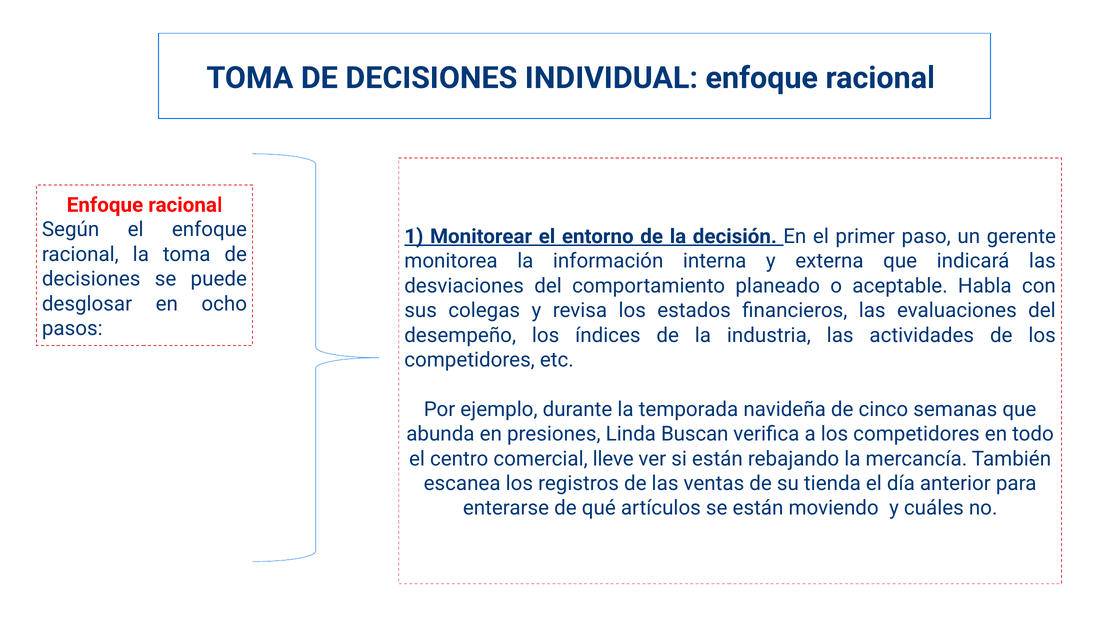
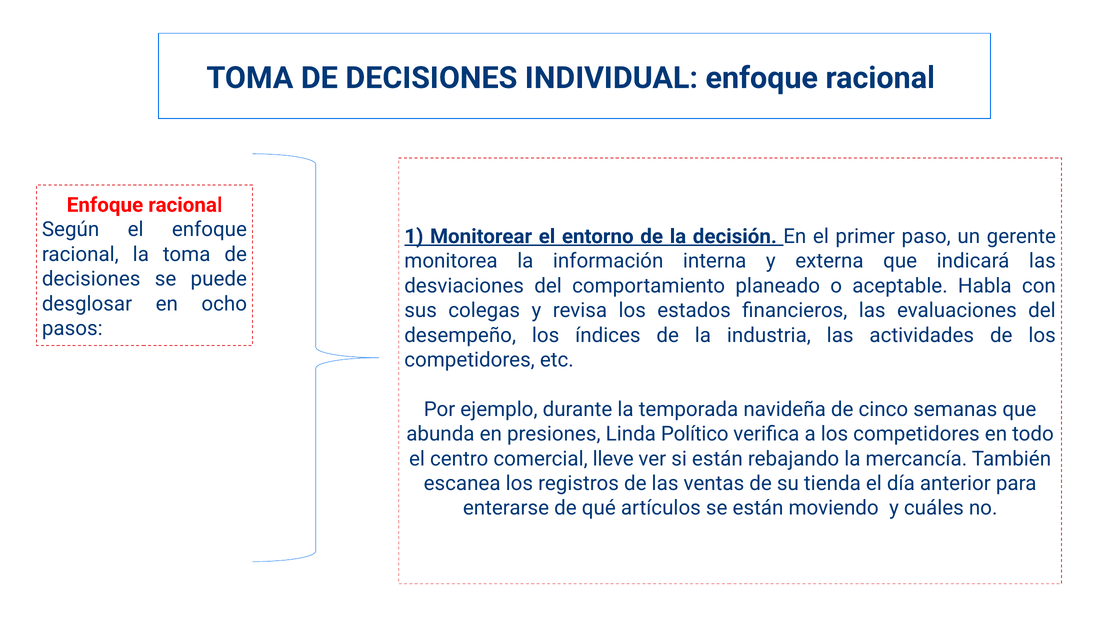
Buscan: Buscan -> Político (695, 434)
